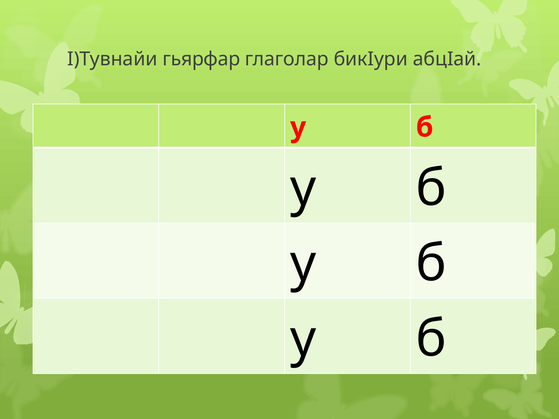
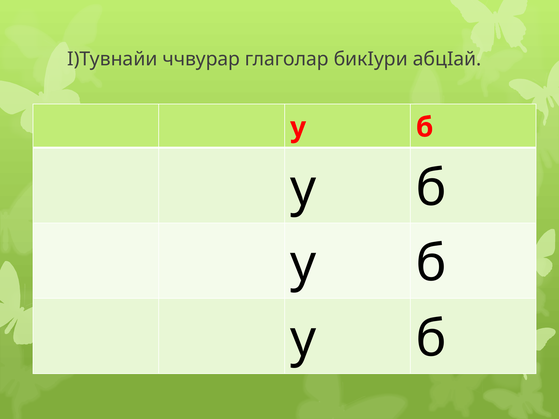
гьярфар: гьярфар -> ччвурар (201, 59)
